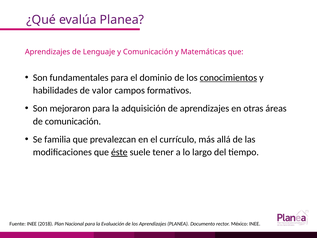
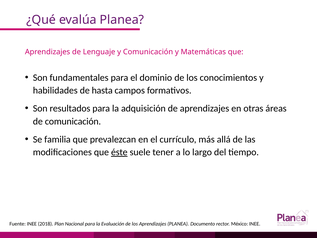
conocimientos underline: present -> none (228, 78)
valor: valor -> hasta (102, 90)
mejoraron: mejoraron -> resultados (70, 108)
